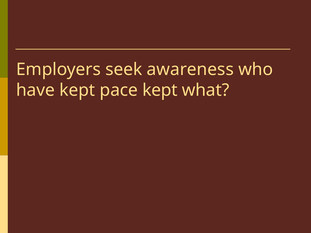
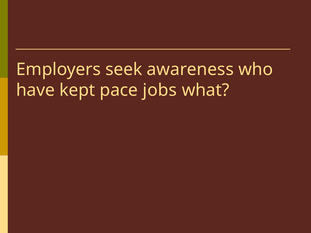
pace kept: kept -> jobs (160, 90)
